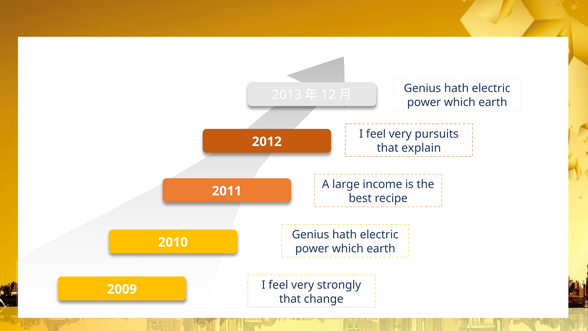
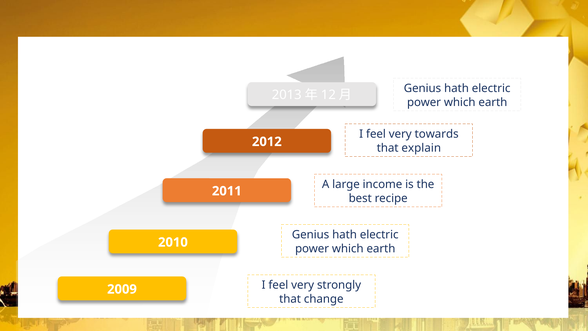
pursuits: pursuits -> towards (437, 134)
